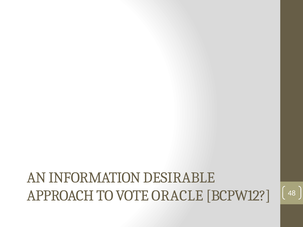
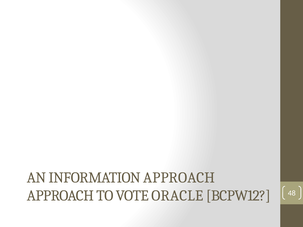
INFORMATION DESIRABLE: DESIRABLE -> APPROACH (179, 178)
